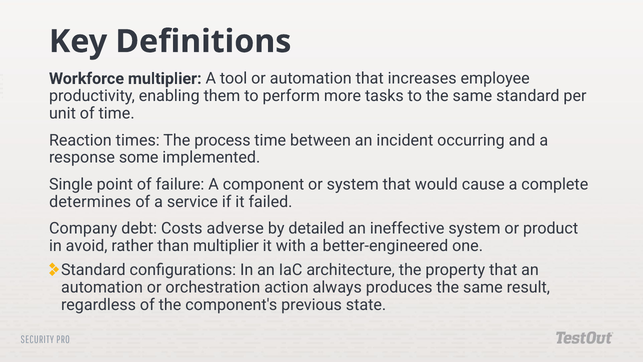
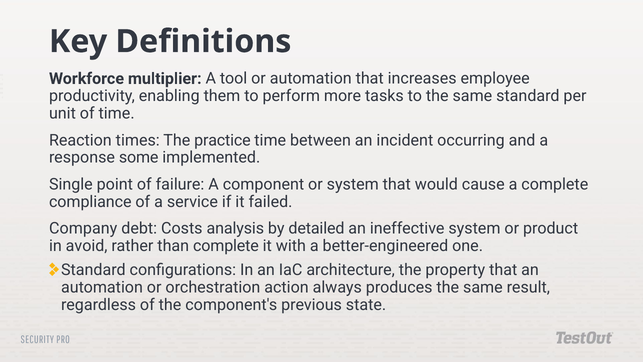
process: process -> practice (222, 140)
determines: determines -> compliance (90, 202)
adverse: adverse -> analysis (235, 228)
than multiplier: multiplier -> complete (226, 246)
